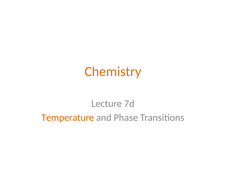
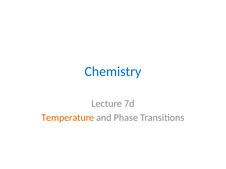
Chemistry colour: orange -> blue (113, 72)
